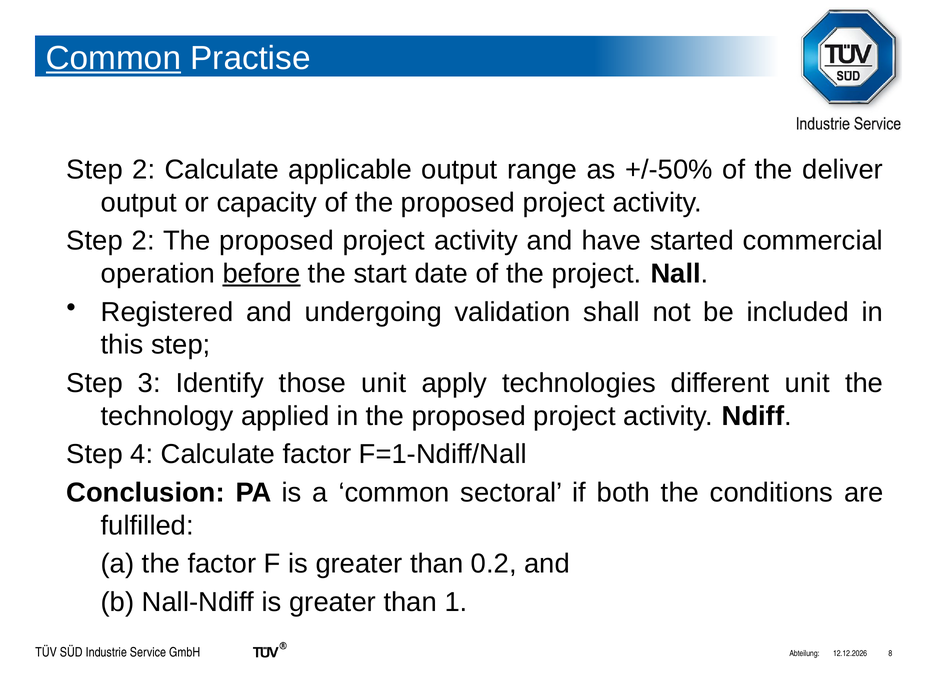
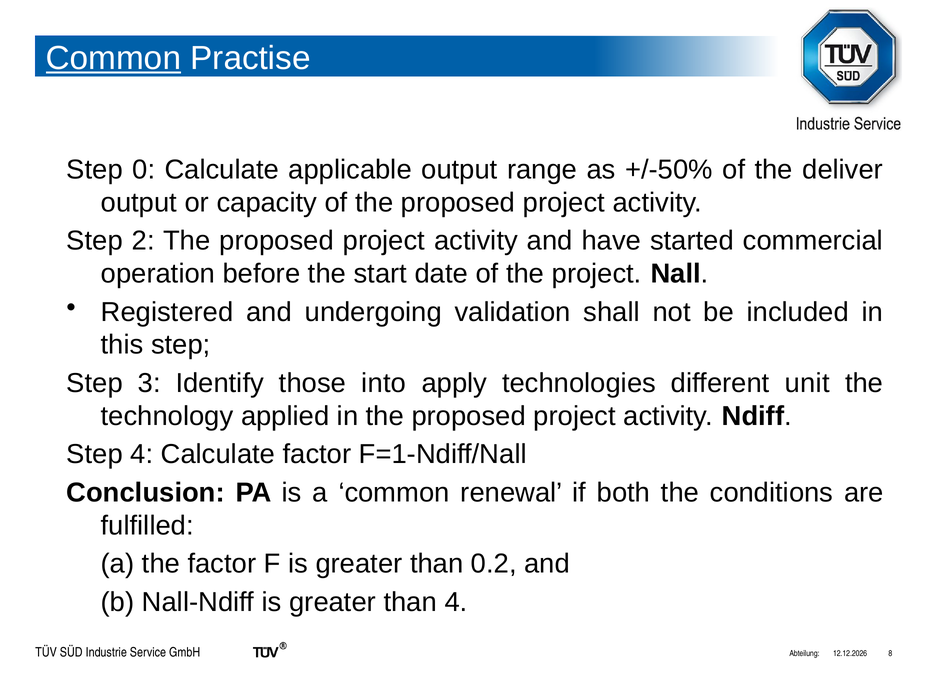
2: 2 -> 0 (144, 170)
before underline: present -> none (261, 274)
those unit: unit -> into (384, 384)
sectoral: sectoral -> renewal (512, 493)
than 1: 1 -> 4 (456, 603)
